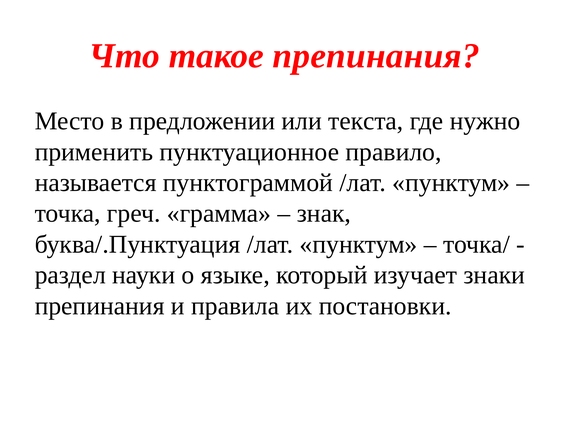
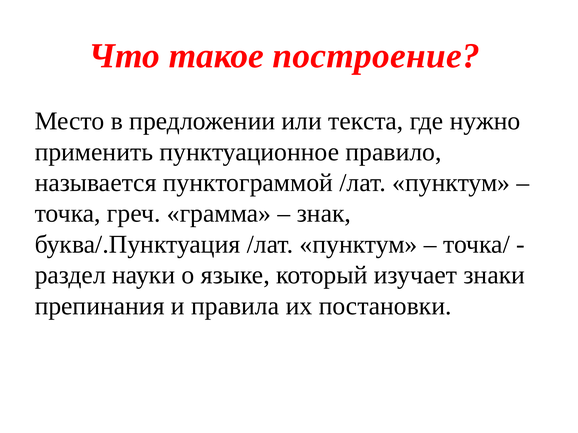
такое препинания: препинания -> построение (376, 56)
